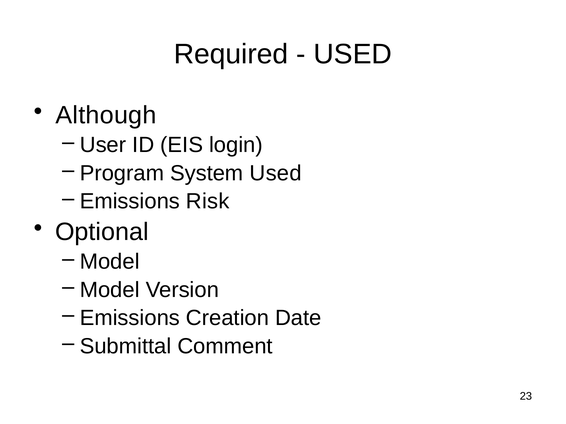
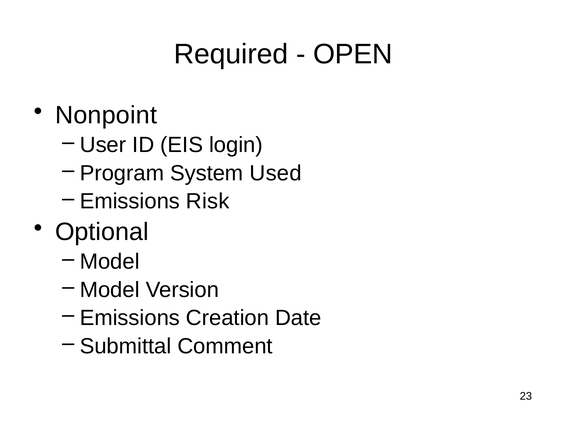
USED: USED -> OPEN (353, 54)
Although: Although -> Nonpoint (106, 115)
